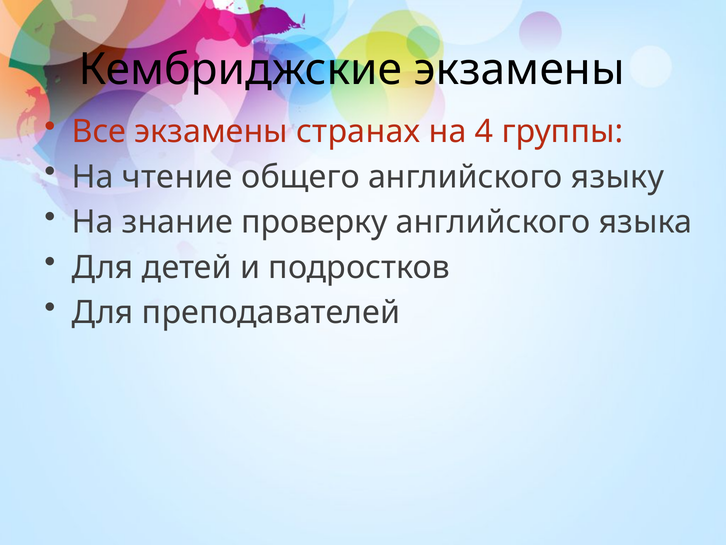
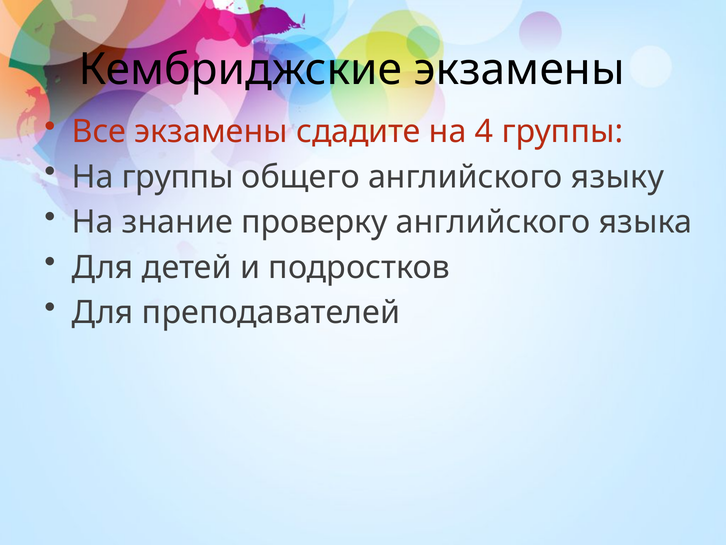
странах: странах -> сдадите (359, 132)
На чтение: чтение -> группы (178, 177)
